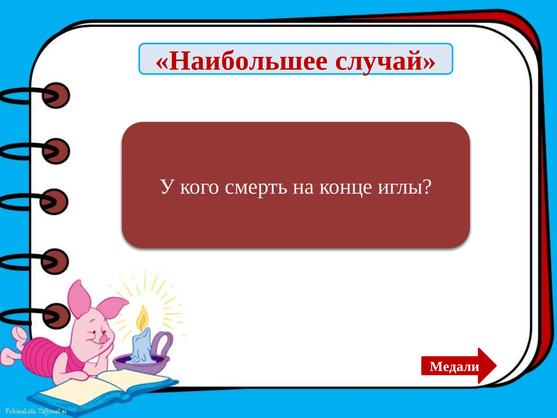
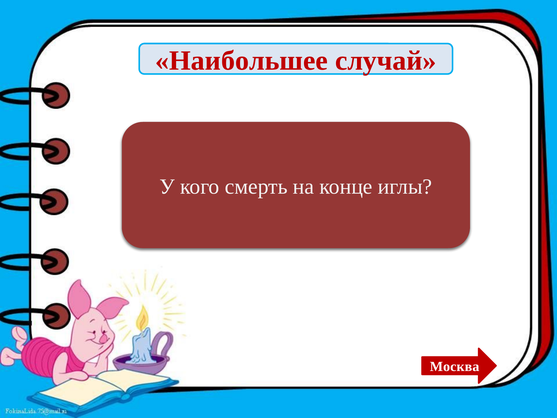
Медали: Медали -> Москва (455, 366)
